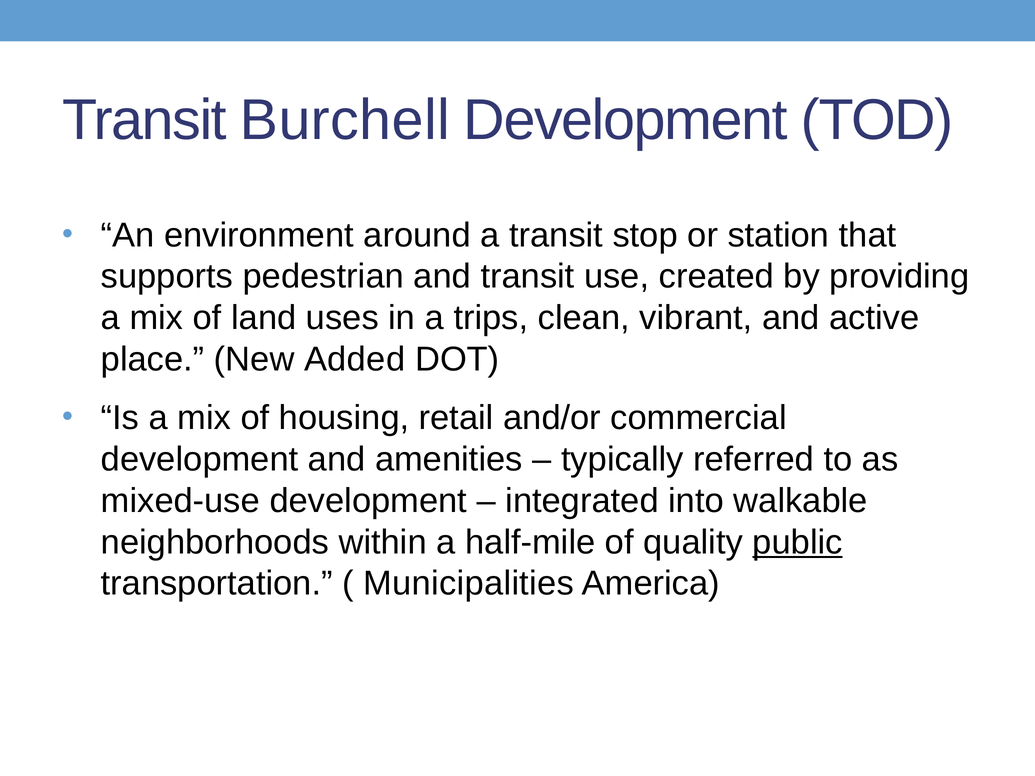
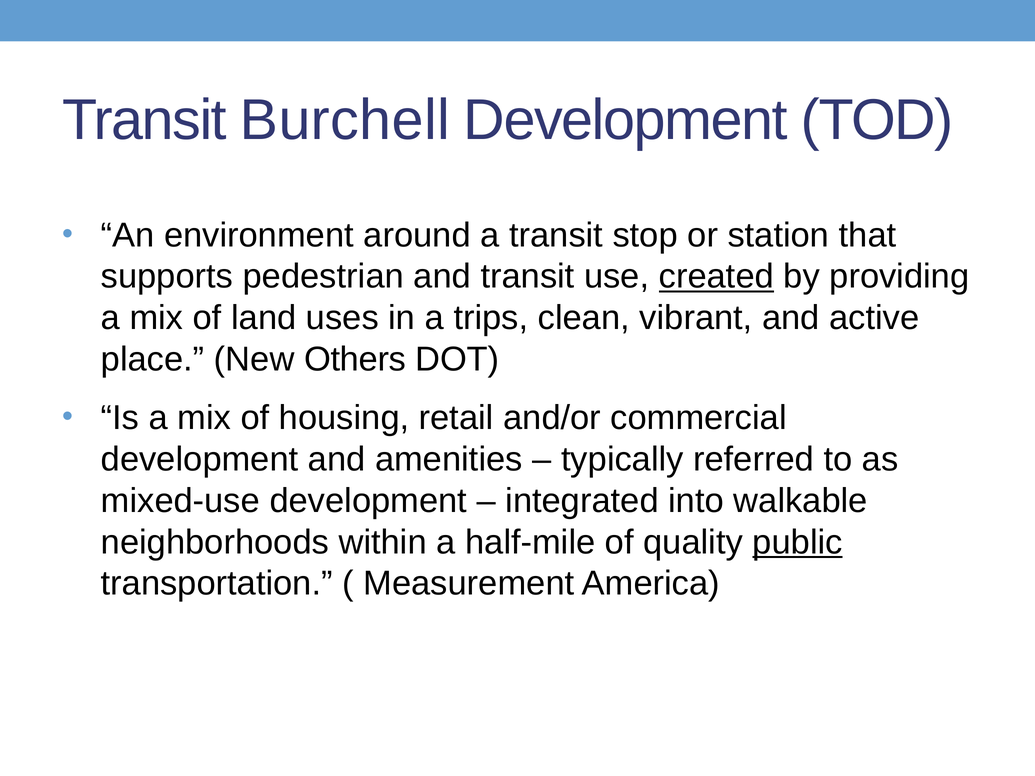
created underline: none -> present (716, 277)
Added: Added -> Others (355, 359)
Municipalities: Municipalities -> Measurement (469, 584)
